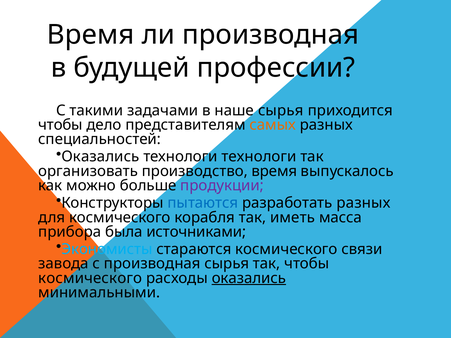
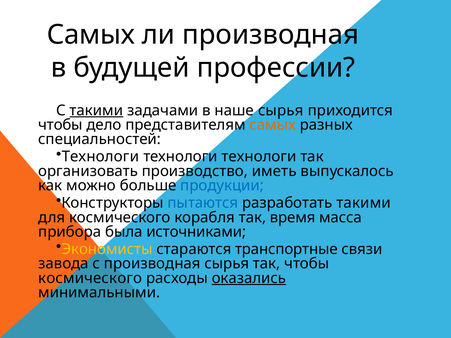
Время: Время -> Самых (91, 35)
такими underline: none -> present (96, 110)
Оказались: Оказались -> Технологи (100, 157)
производство время: время -> иметь (274, 171)
продукции colour: purple -> blue (222, 186)
разработать разных: разных -> такими (364, 203)
иметь: иметь -> время (293, 218)
Экономисты colour: light blue -> yellow (107, 249)
стараются космического: космического -> транспортные (286, 249)
